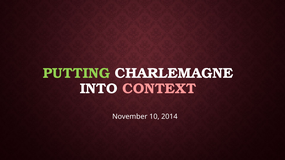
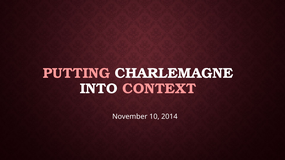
PUTTING colour: light green -> pink (76, 73)
